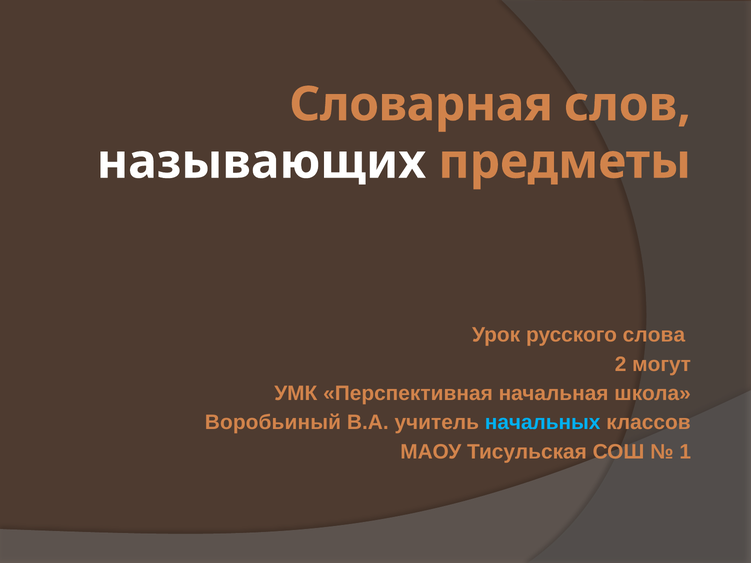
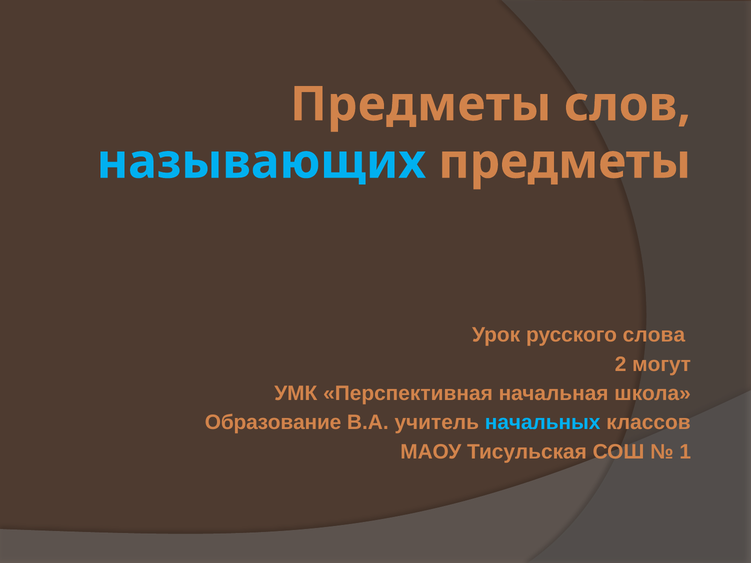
Словарная: Словарная -> Предметы (421, 105)
называющих colour: white -> light blue (261, 162)
Воробьиный: Воробьиный -> Образование (273, 423)
